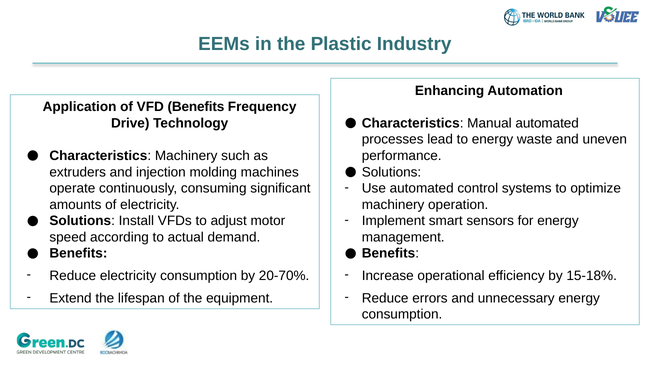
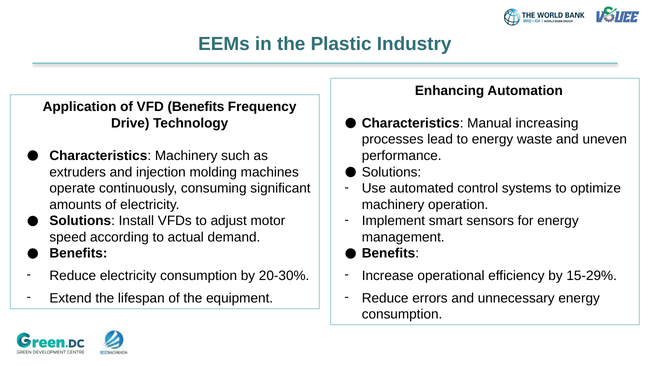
Manual automated: automated -> increasing (547, 123)
20-70%: 20-70% -> 20-30% (284, 276)
15-18%: 15-18% -> 15-29% (592, 276)
